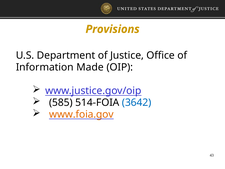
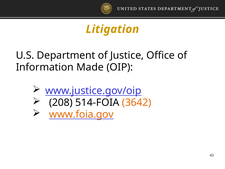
Provisions: Provisions -> Litigation (112, 29)
585: 585 -> 208 (61, 102)
3642 colour: blue -> orange (137, 102)
